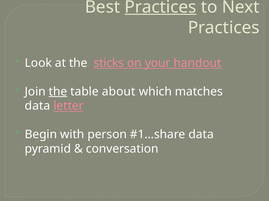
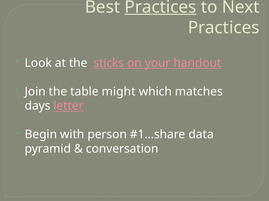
the underline: present -> none (58, 92)
about: about -> might (119, 92)
data: data -> days (38, 106)
